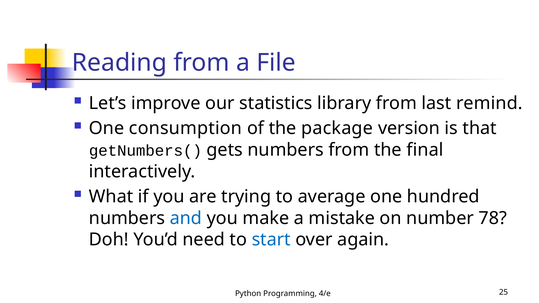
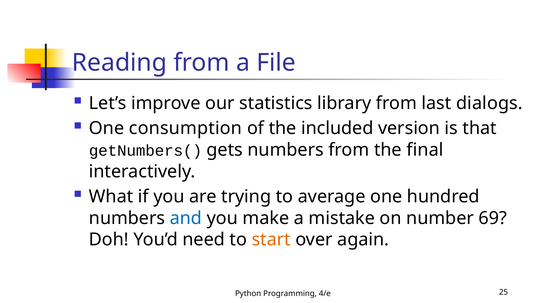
remind: remind -> dialogs (489, 103)
package: package -> included (337, 128)
78: 78 -> 69 (493, 218)
start colour: blue -> orange (271, 240)
